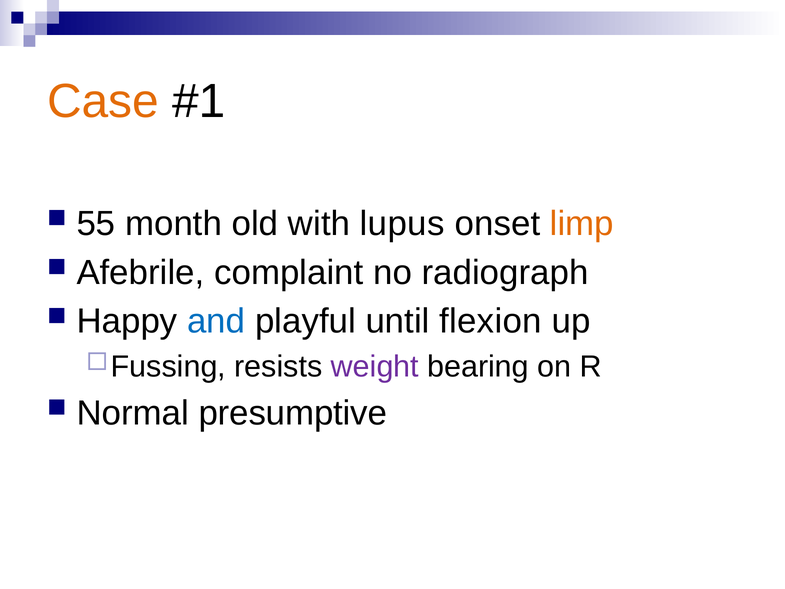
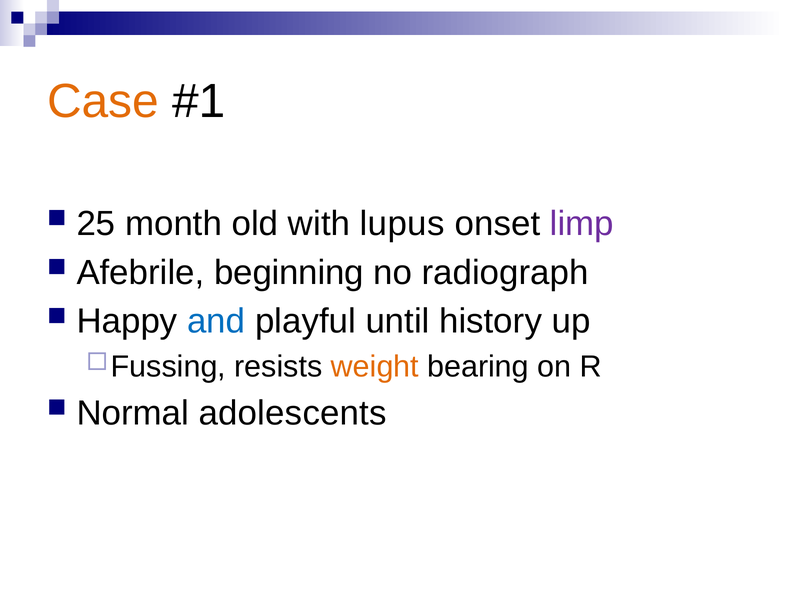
55: 55 -> 25 (96, 224)
limp colour: orange -> purple (582, 224)
complaint: complaint -> beginning (289, 272)
flexion: flexion -> history (491, 321)
weight colour: purple -> orange (375, 366)
presumptive: presumptive -> adolescents (293, 413)
